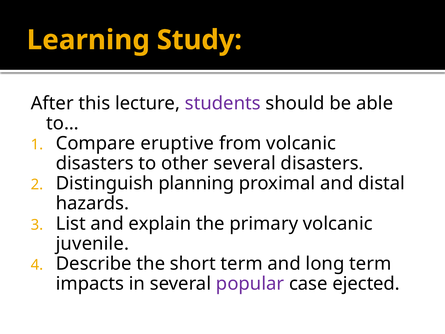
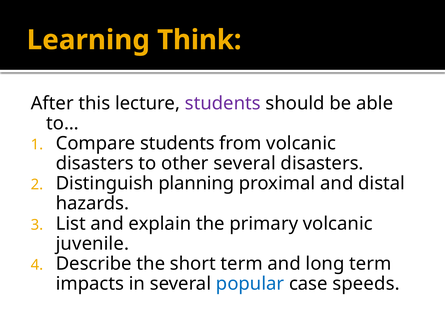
Study: Study -> Think (199, 40)
Compare eruptive: eruptive -> students (177, 143)
popular colour: purple -> blue (250, 283)
ejected: ejected -> speeds (366, 283)
